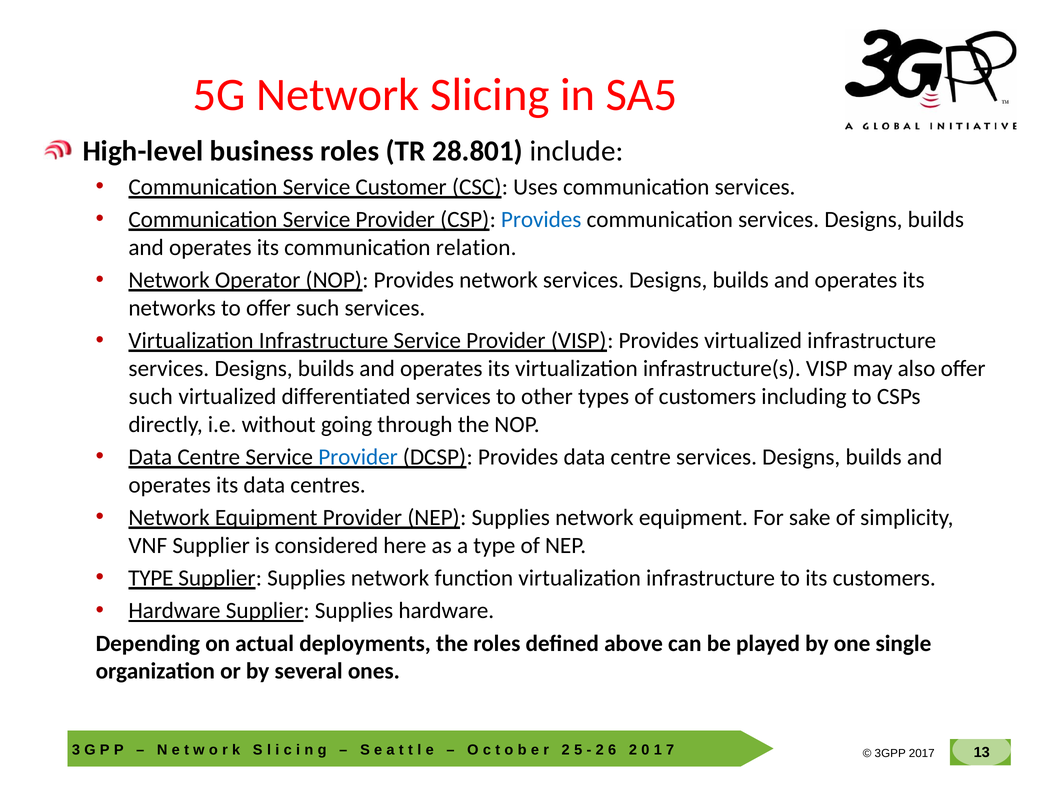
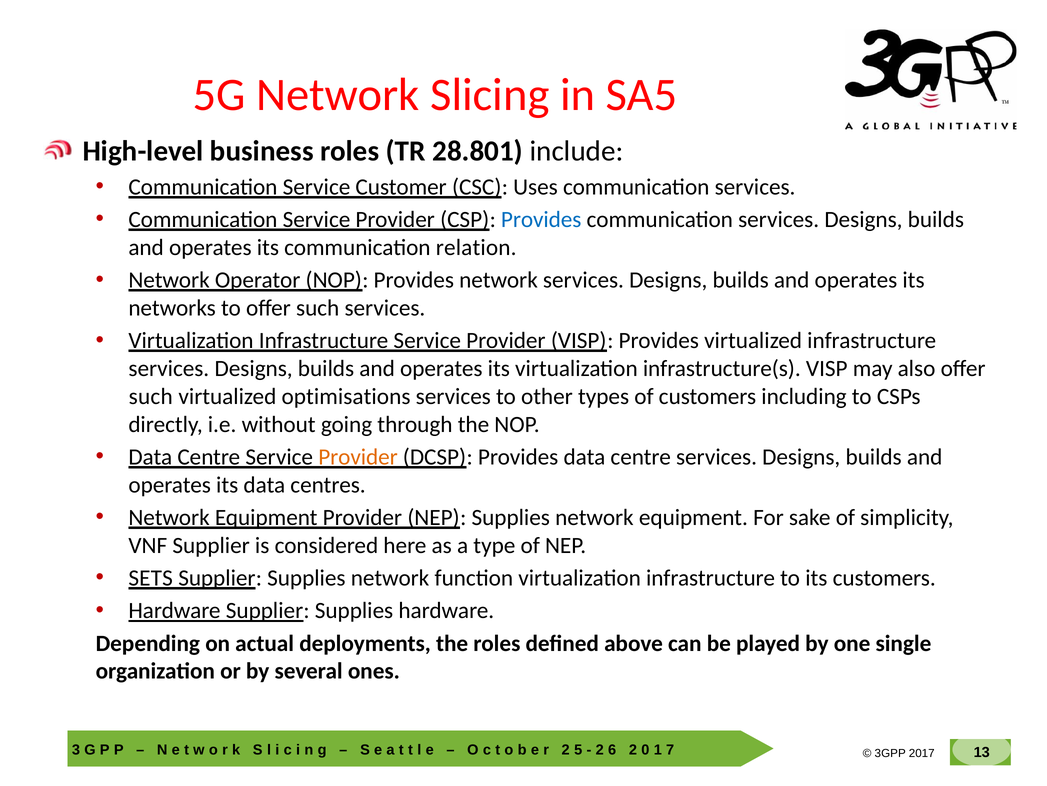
differentiated: differentiated -> optimisations (346, 396)
Provider colour: blue -> orange (358, 457)
TYPE: TYPE -> SETS (151, 578)
